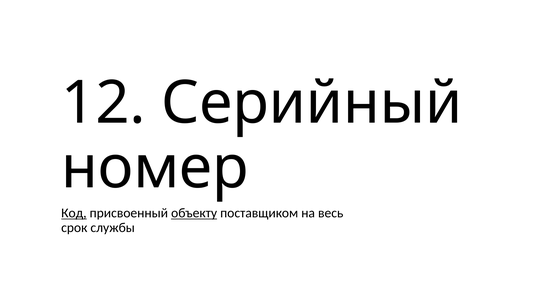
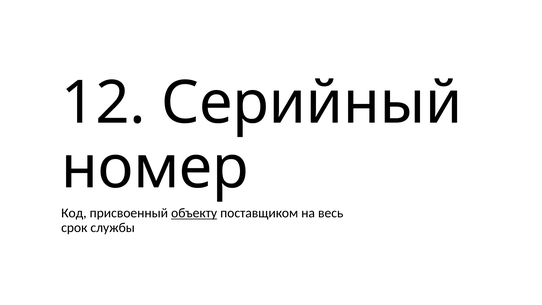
Код underline: present -> none (74, 213)
